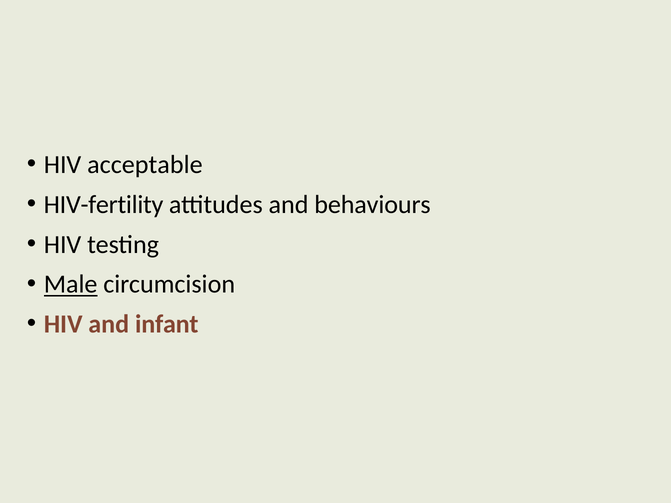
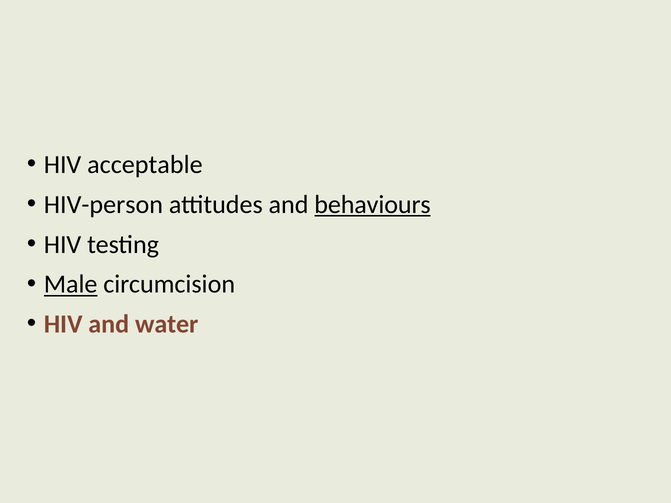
HIV-fertility: HIV-fertility -> HIV-person (103, 205)
behaviours underline: none -> present (372, 205)
infant: infant -> water (167, 324)
